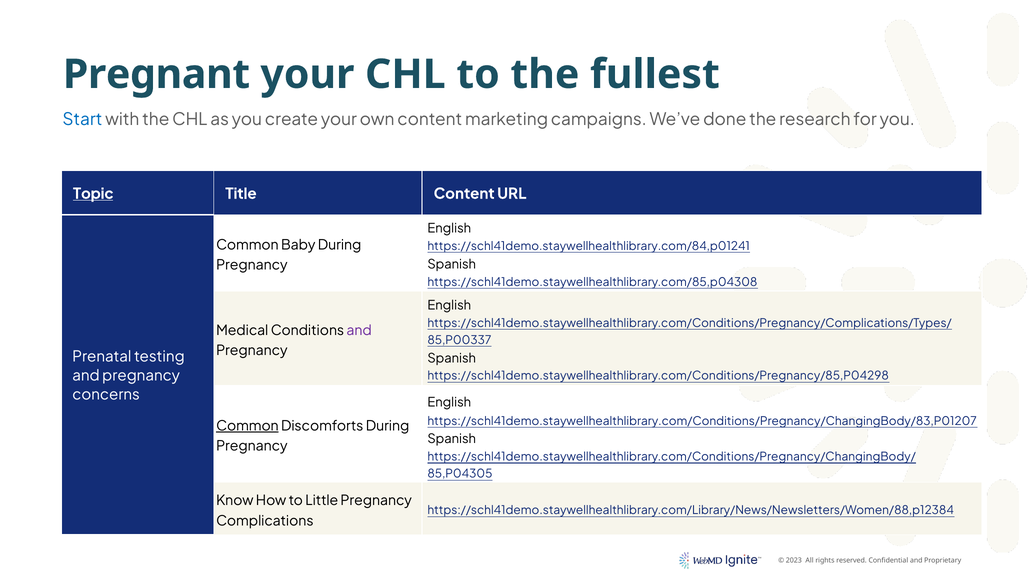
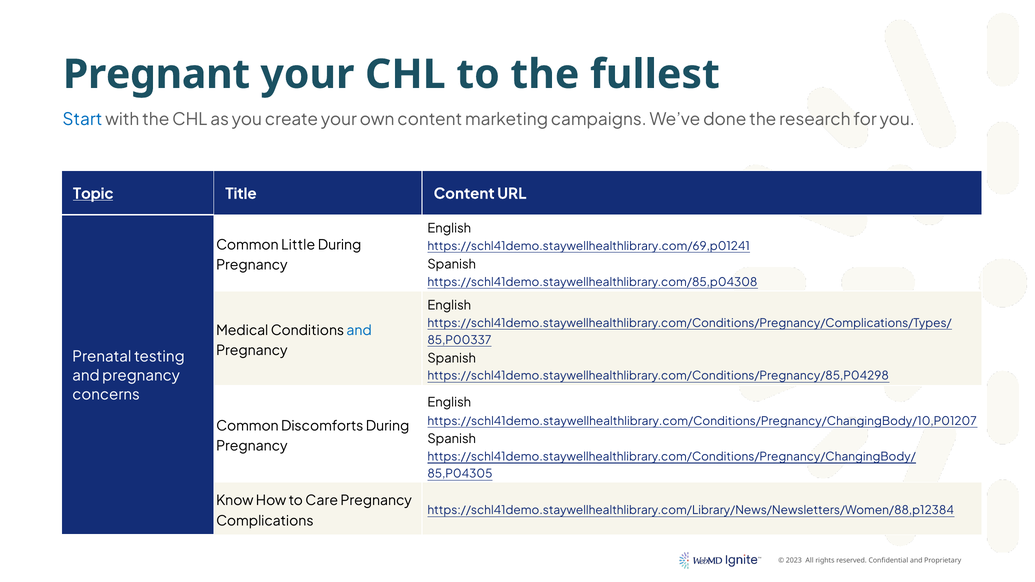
Baby: Baby -> Little (298, 245)
https://schl41demo.staywellhealthlibrary.com/84,p01241: https://schl41demo.staywellhealthlibrary.com/84,p01241 -> https://schl41demo.staywellhealthlibrary.com/69,p01241 (589, 246)
and colour: purple -> blue (359, 331)
https://schl41demo.staywellhealthlibrary.com/Conditions/Pregnancy/ChangingBody/83,P01207: https://schl41demo.staywellhealthlibrary.com/Conditions/Pregnancy/ChangingBody/83,P01207 -> https://schl41demo.staywellhealthlibrary.com/Conditions/Pregnancy/ChangingBody/10,P01207 (702, 421)
Common underline: present -> none (247, 426)
Little: Little -> Care (322, 501)
